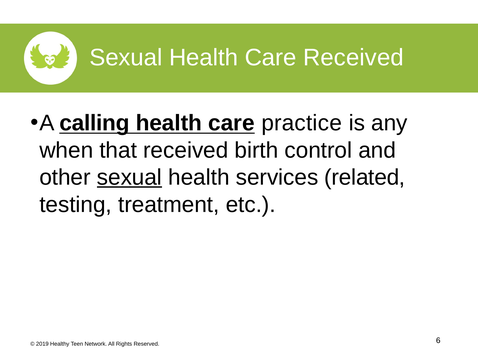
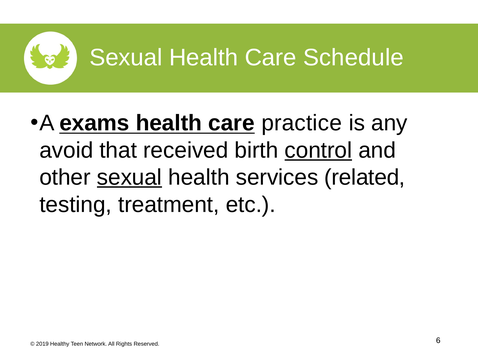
Care Received: Received -> Schedule (353, 58)
calling: calling -> exams (94, 123)
when: when -> avoid (66, 150)
control underline: none -> present (318, 150)
